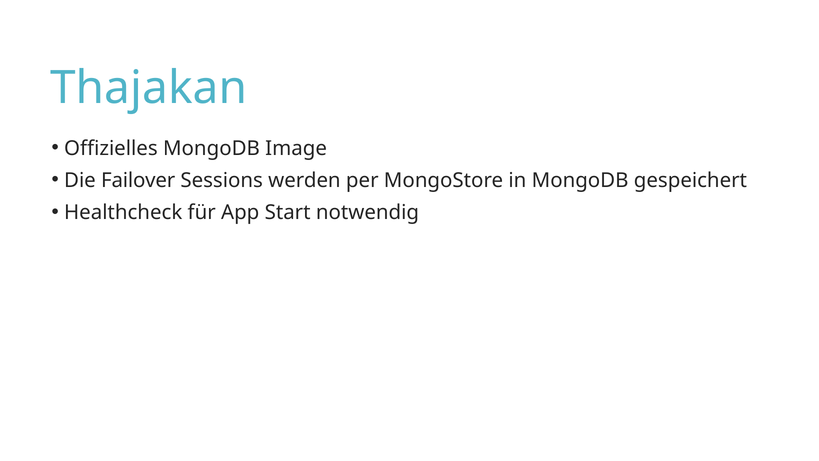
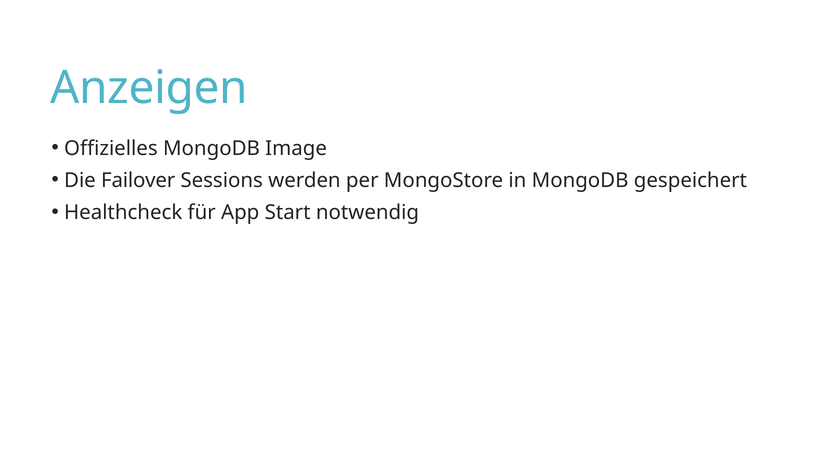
Thajakan: Thajakan -> Anzeigen (149, 88)
